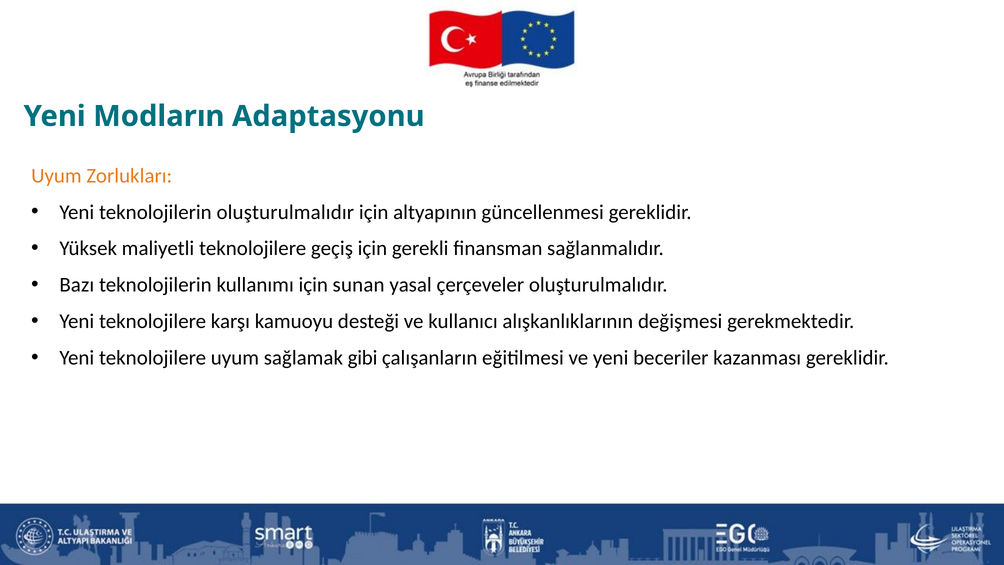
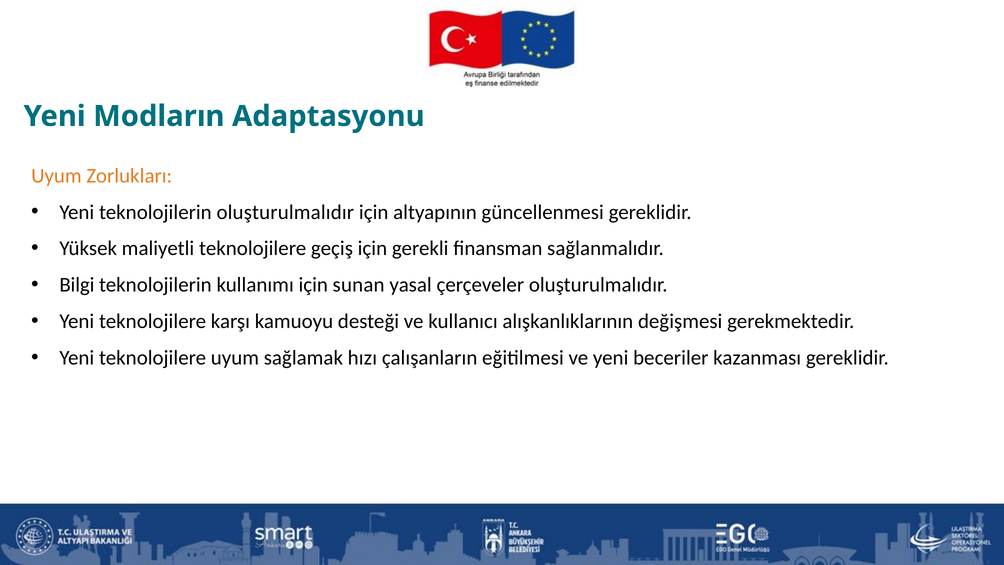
Bazı: Bazı -> Bilgi (77, 285)
gibi: gibi -> hızı (362, 358)
